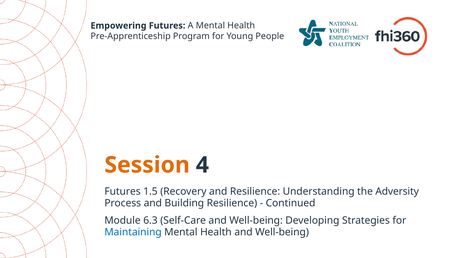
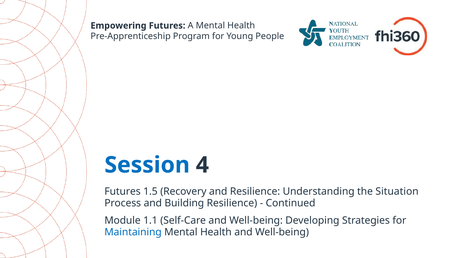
Session colour: orange -> blue (147, 165)
Adversity: Adversity -> Situation (397, 192)
6.3: 6.3 -> 1.1 (150, 221)
